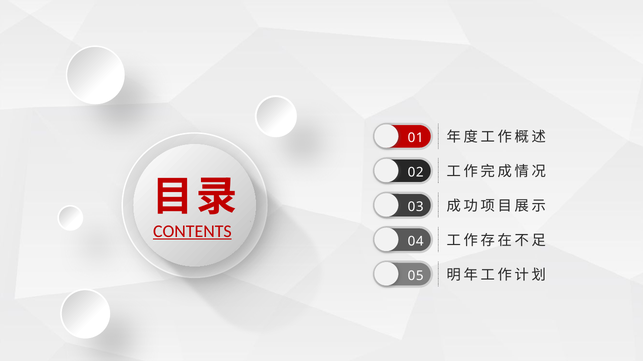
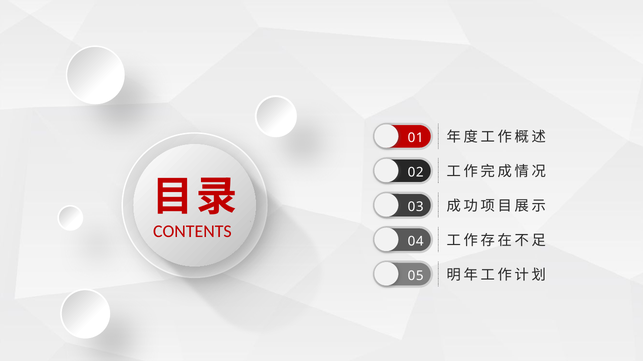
CONTENTS underline: present -> none (192, 232)
